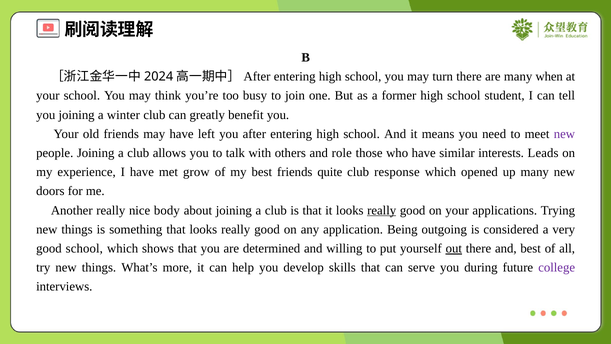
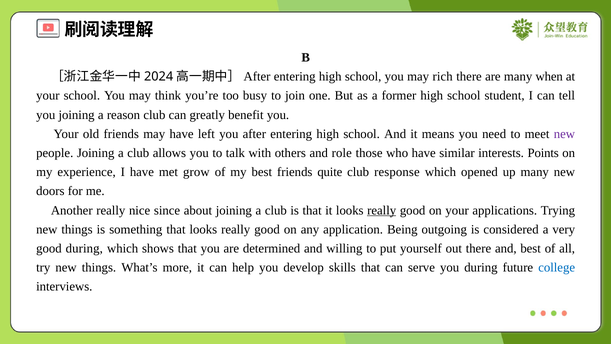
turn: turn -> rich (443, 77)
winter: winter -> reason (123, 115)
Leads: Leads -> Points (543, 153)
body: body -> since (167, 210)
good school: school -> during (84, 248)
out underline: present -> none (454, 248)
college colour: purple -> blue (557, 267)
